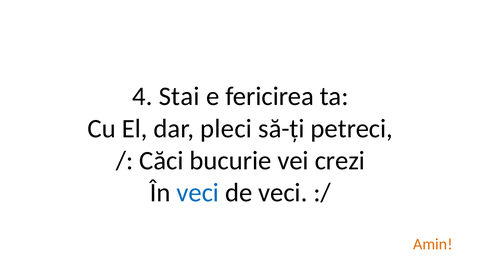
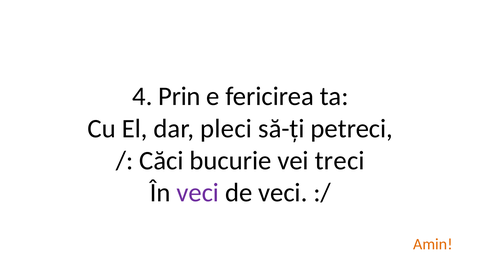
Stai: Stai -> Prin (179, 96)
crezi: crezi -> treci (340, 160)
veci colour: blue -> purple (198, 192)
